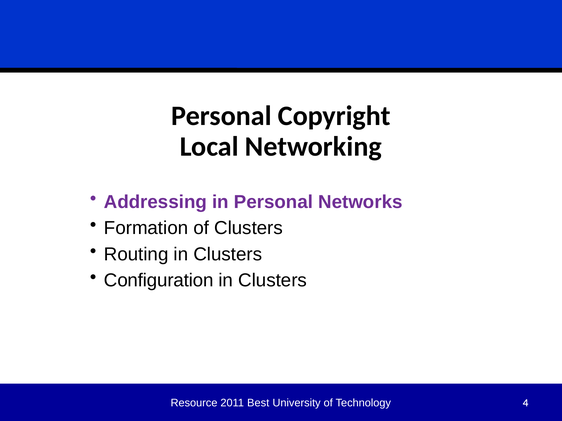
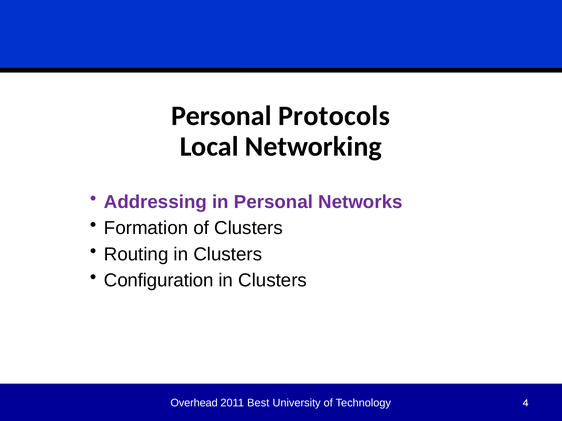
Copyright: Copyright -> Protocols (334, 116)
Resource: Resource -> Overhead (194, 404)
